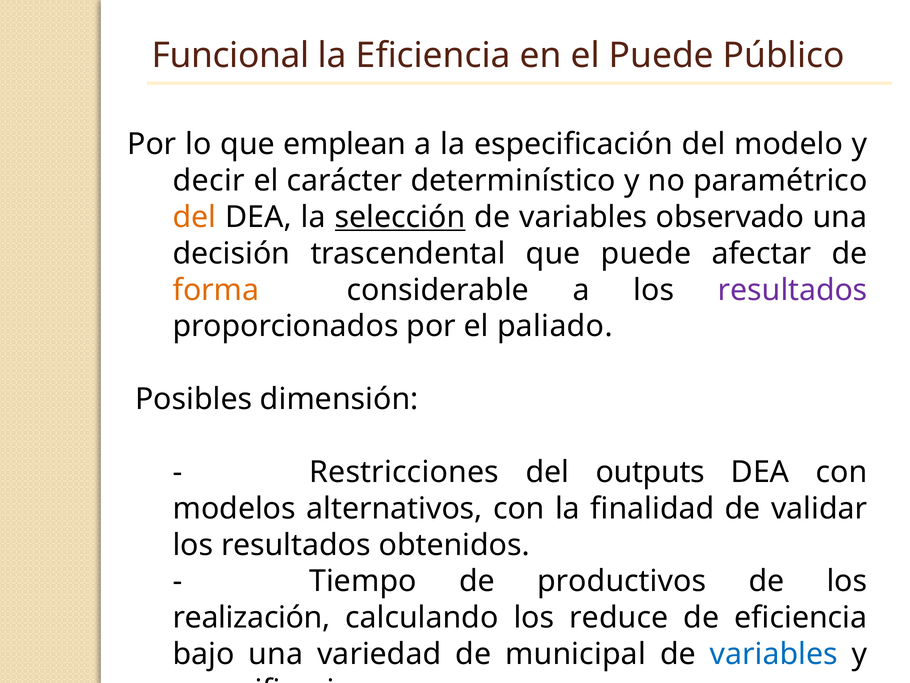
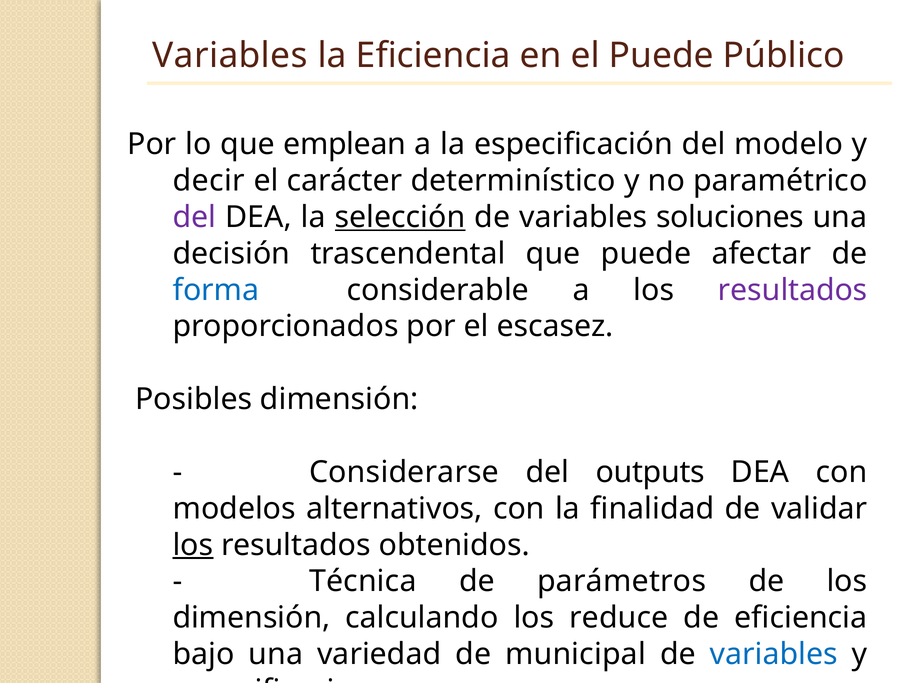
Funcional: Funcional -> Variables (230, 55)
del colour: orange -> purple (194, 217)
observado: observado -> soluciones (730, 217)
forma colour: orange -> blue (216, 290)
paliado: paliado -> escasez (555, 326)
Restricciones: Restricciones -> Considerarse (404, 472)
los underline: none -> present (193, 545)
Tiempo: Tiempo -> Técnica (363, 581)
productivos: productivos -> parámetros (622, 581)
realización: realización -> dimensión (251, 617)
